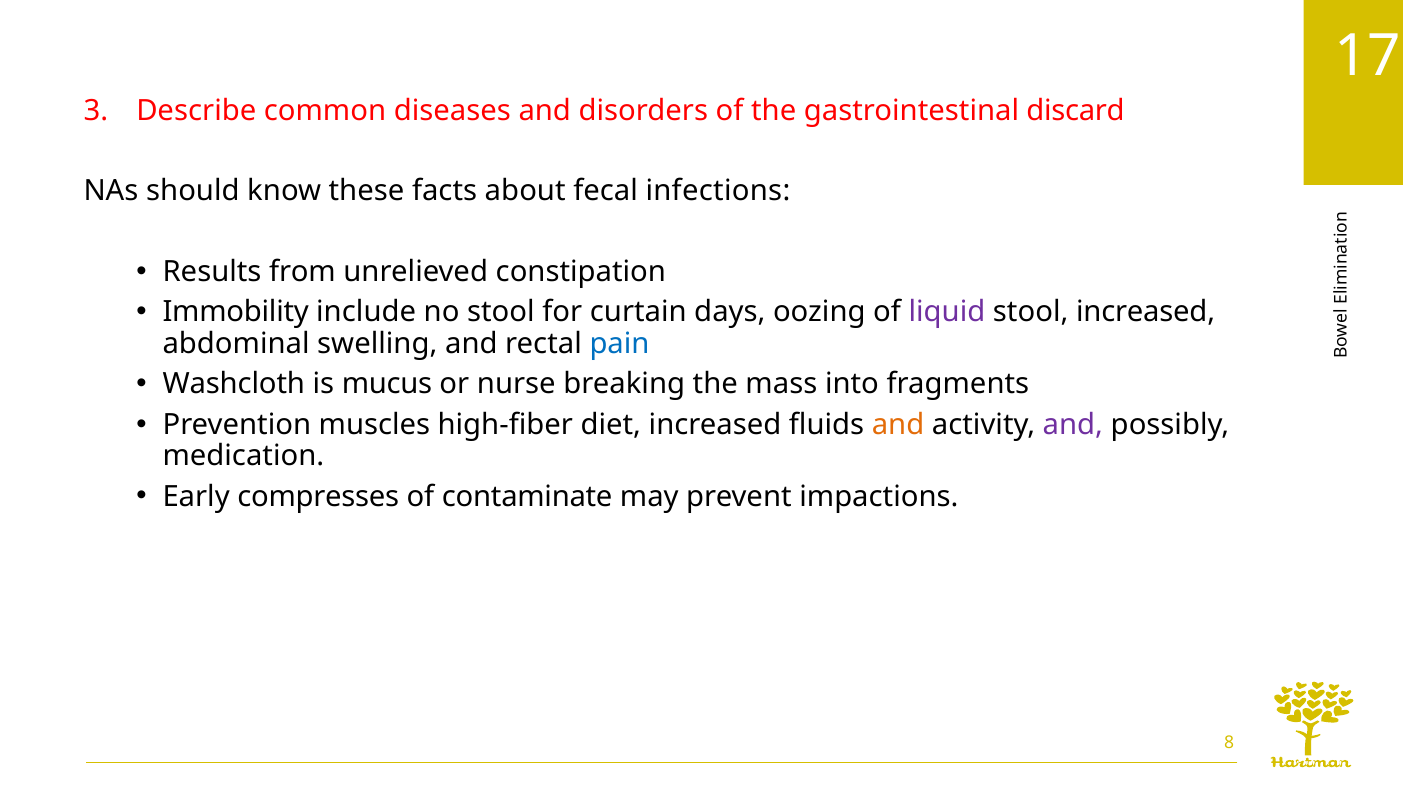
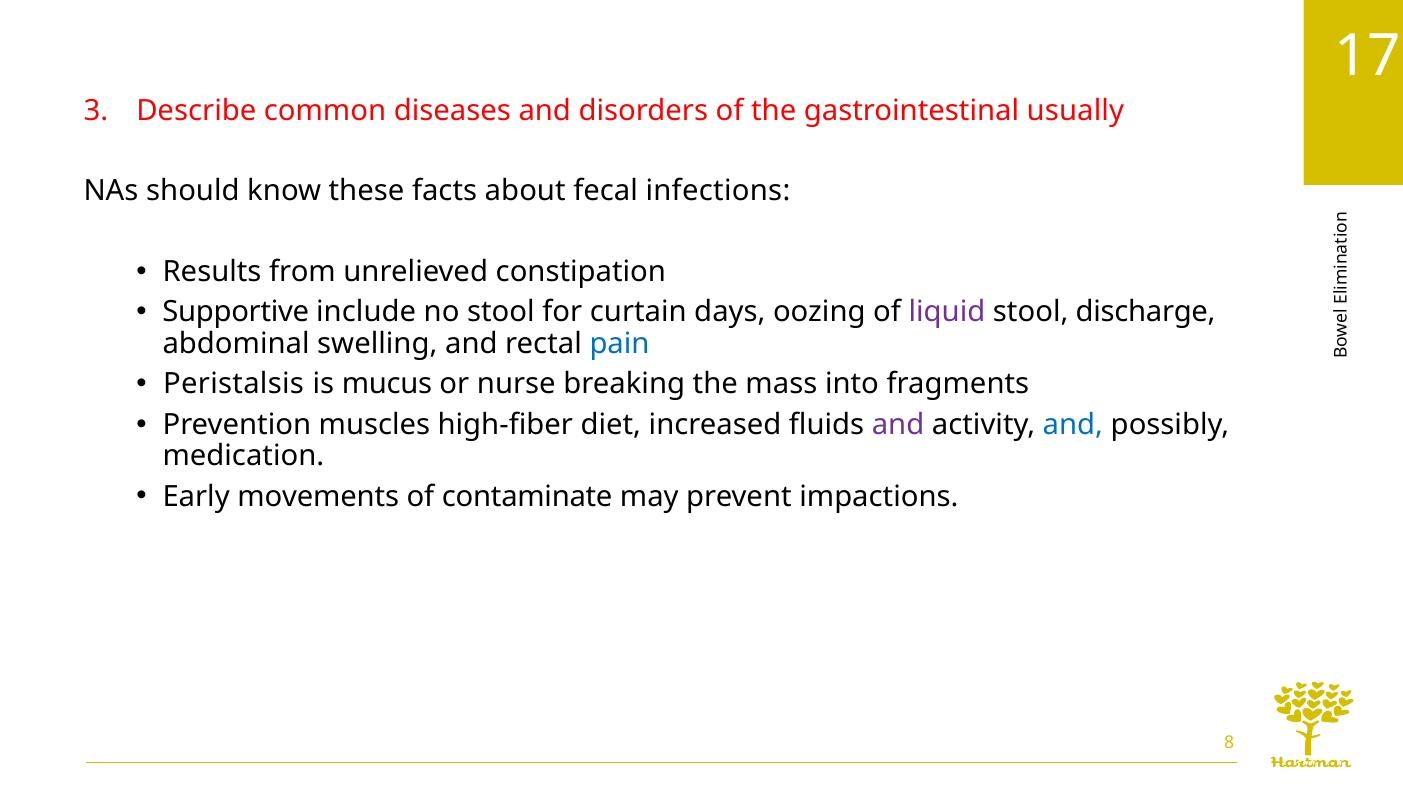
discard: discard -> usually (1075, 111)
Immobility: Immobility -> Supportive (236, 312)
stool increased: increased -> discharge (1146, 312)
Washcloth: Washcloth -> Peristalsis (234, 384)
and colour: orange -> purple (898, 425)
and colour: purple -> blue (1073, 425)
compresses: compresses -> movements (318, 497)
